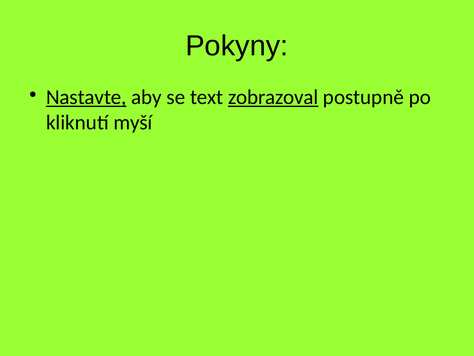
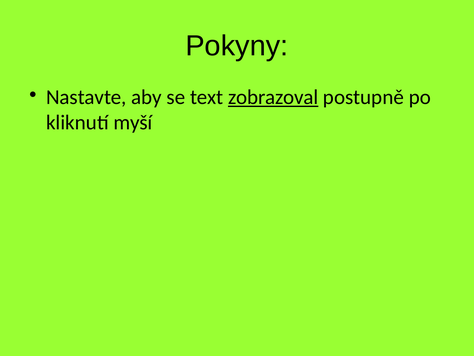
Nastavte underline: present -> none (86, 97)
